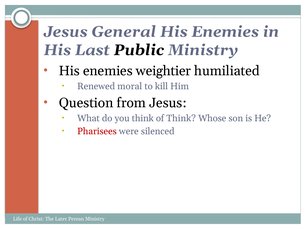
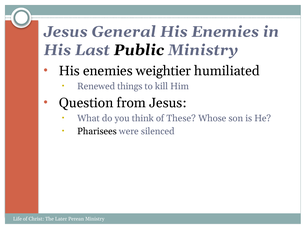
moral: moral -> things (130, 86)
of Think: Think -> These (181, 119)
Pharisees colour: red -> black (97, 132)
